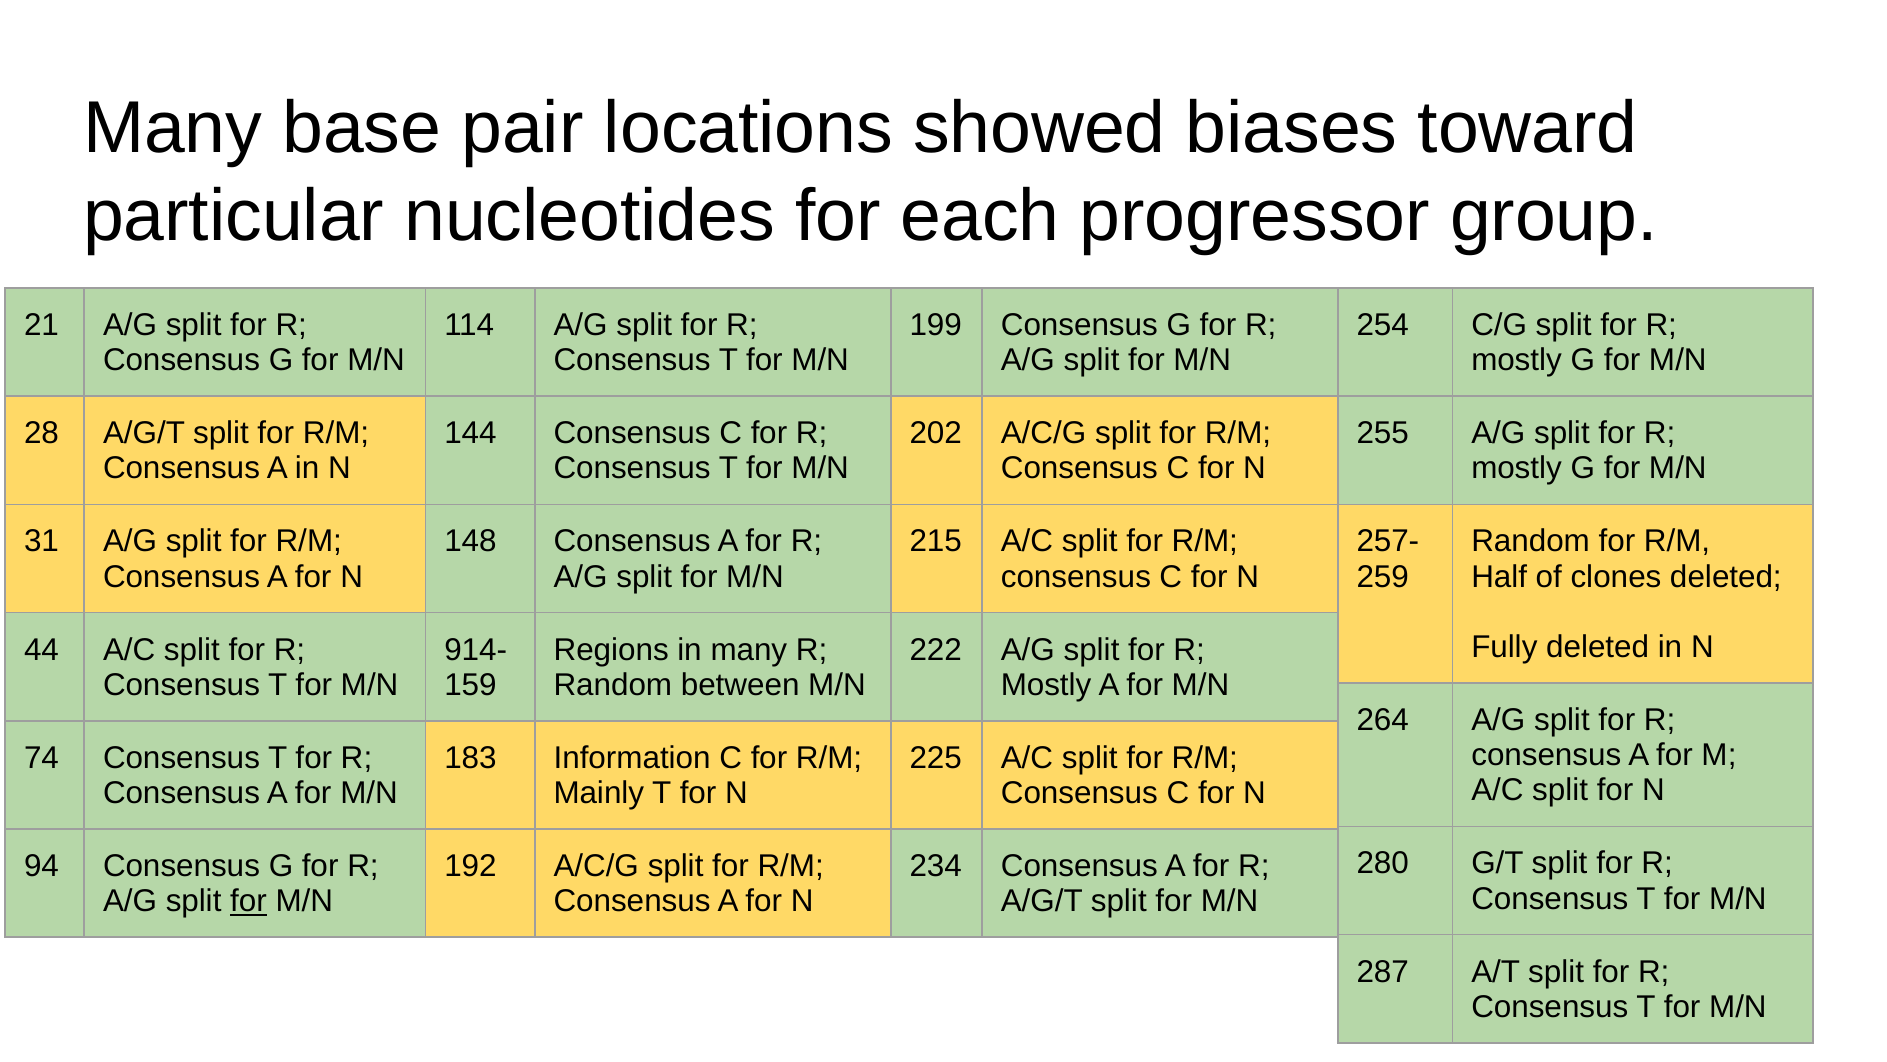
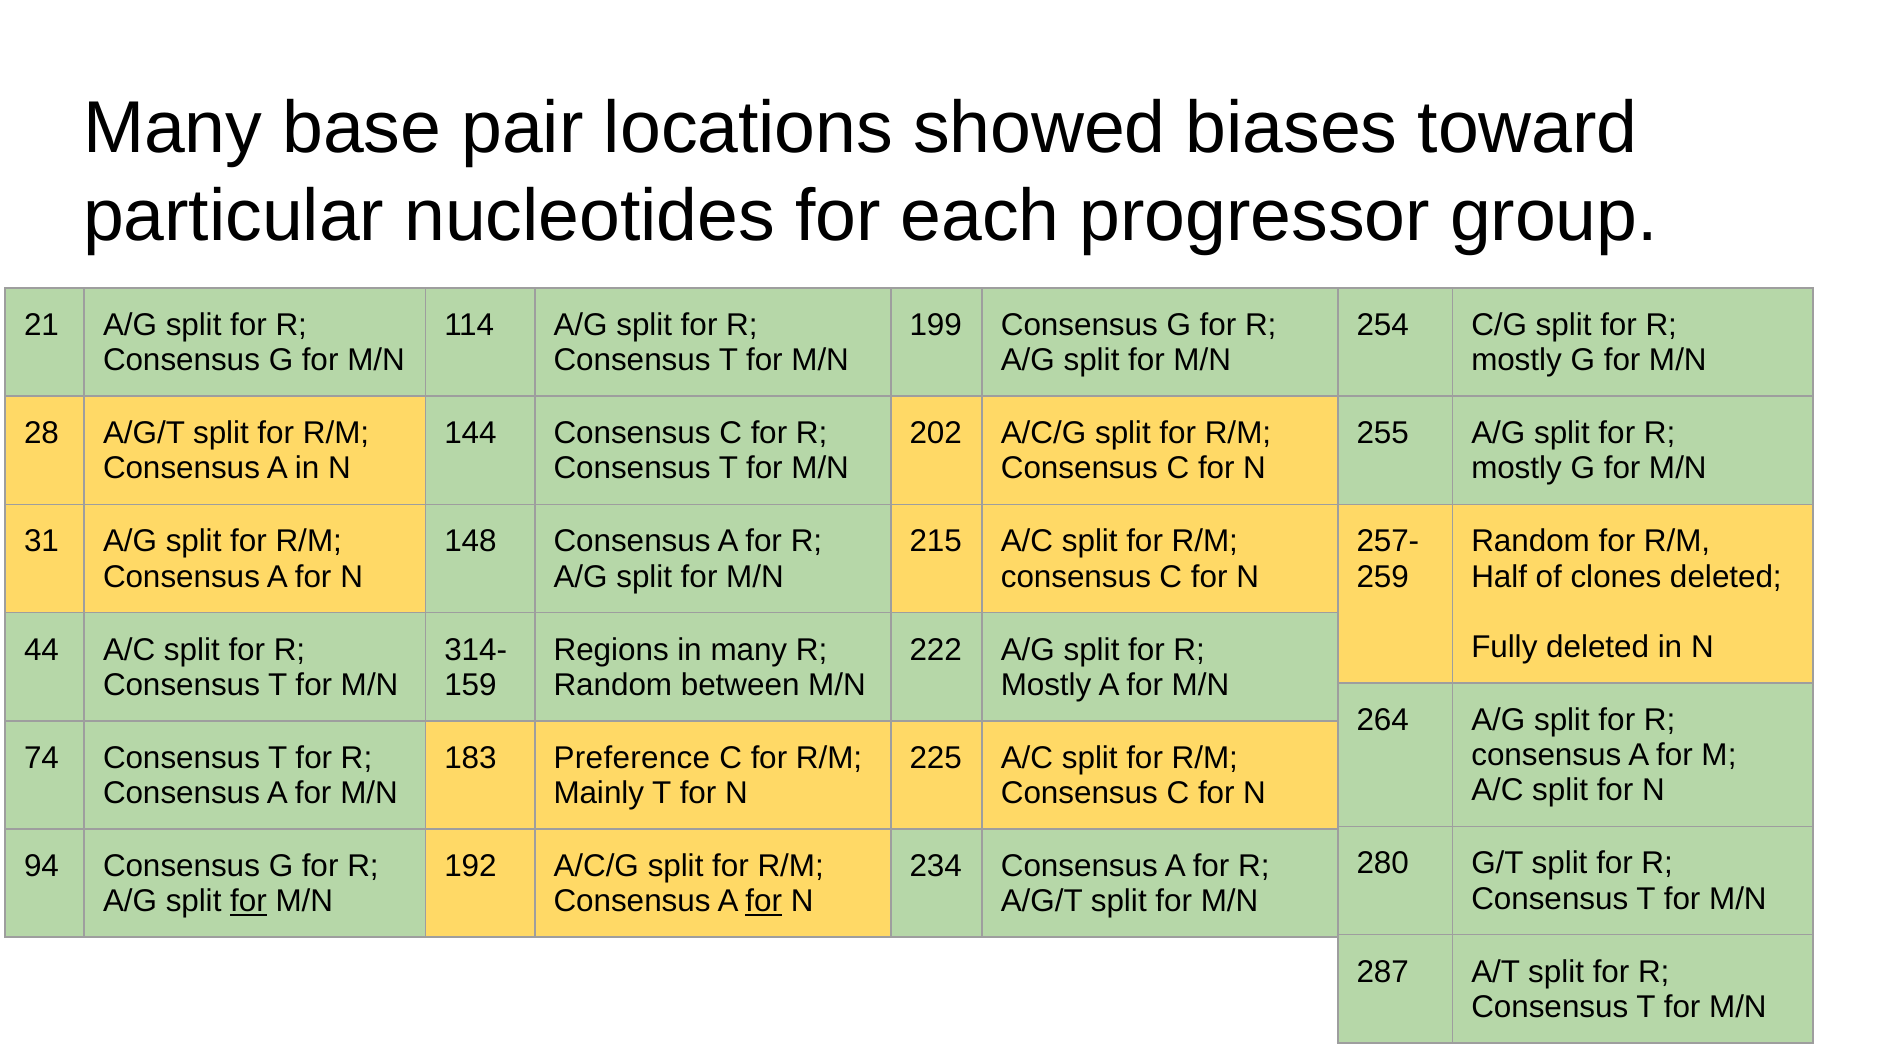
914-: 914- -> 314- (476, 649)
Information: Information -> Preference (632, 757)
for underline: none -> present (764, 901)
